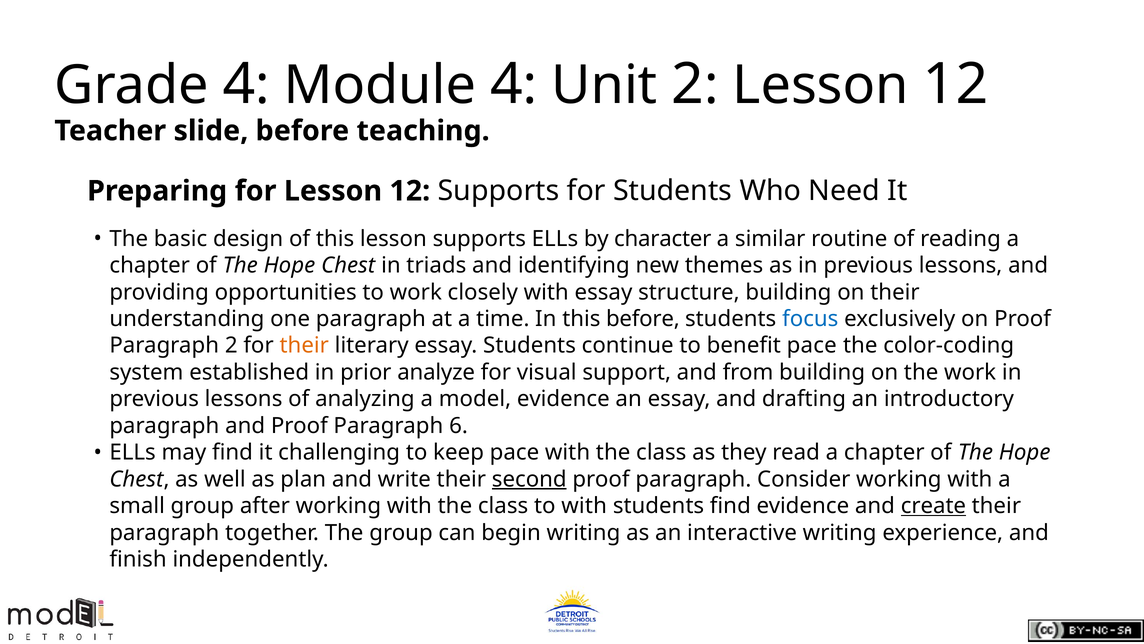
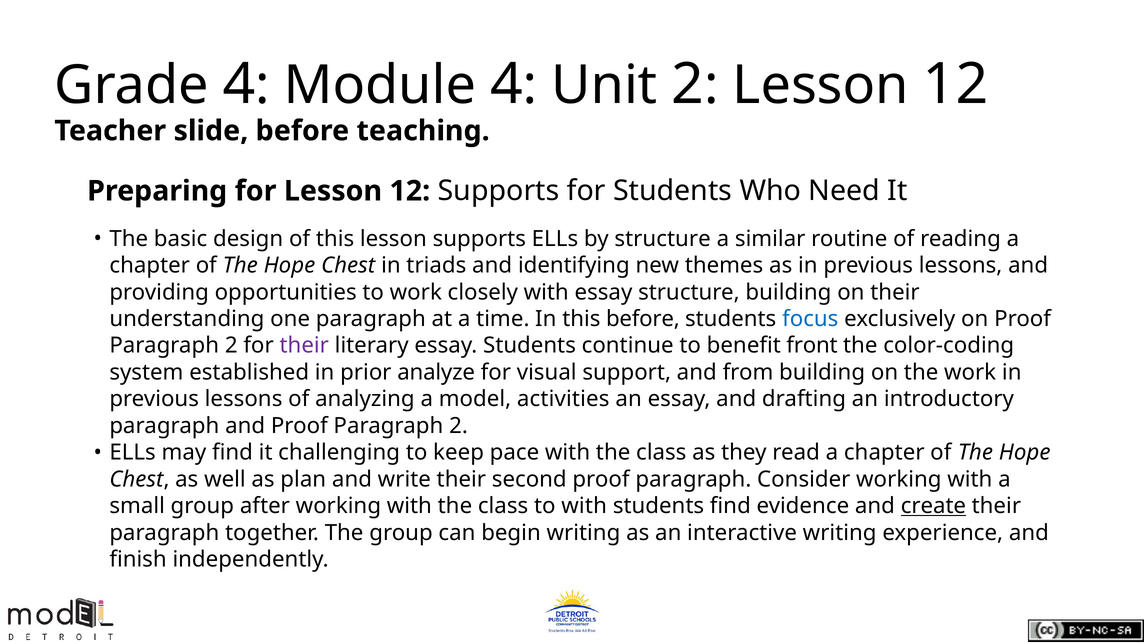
by character: character -> structure (663, 239)
their colour: orange -> purple (304, 345)
benefit pace: pace -> front (812, 345)
model evidence: evidence -> activities (563, 399)
and Proof Paragraph 6: 6 -> 2 (459, 425)
second underline: present -> none (529, 479)
